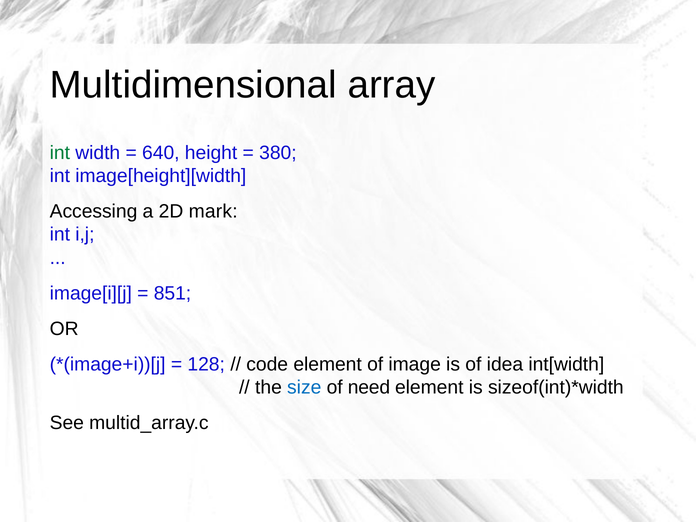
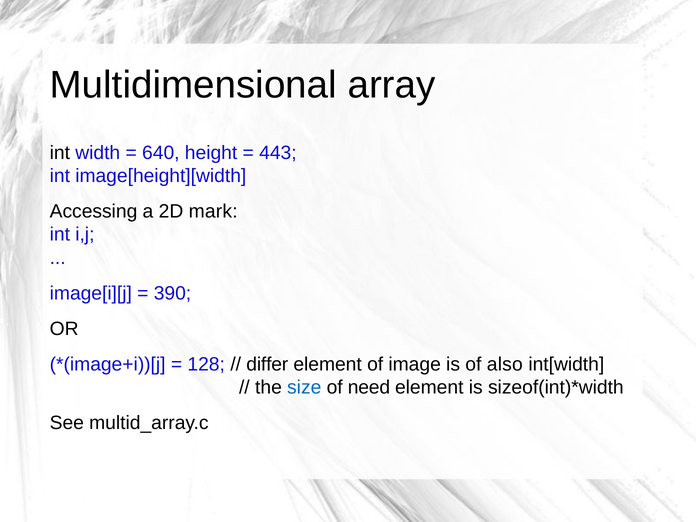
int colour: green -> black (60, 153)
380: 380 -> 443 (278, 153)
851: 851 -> 390 (172, 293)
code: code -> differ (267, 364)
idea: idea -> also (505, 364)
